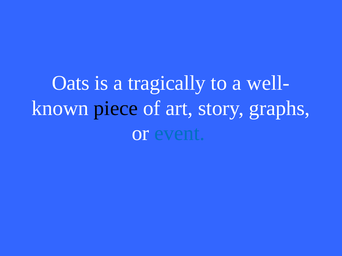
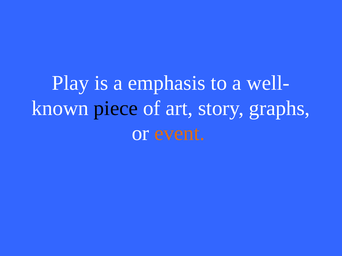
Oats: Oats -> Play (70, 83)
tragically: tragically -> emphasis (167, 83)
event colour: blue -> orange (180, 133)
